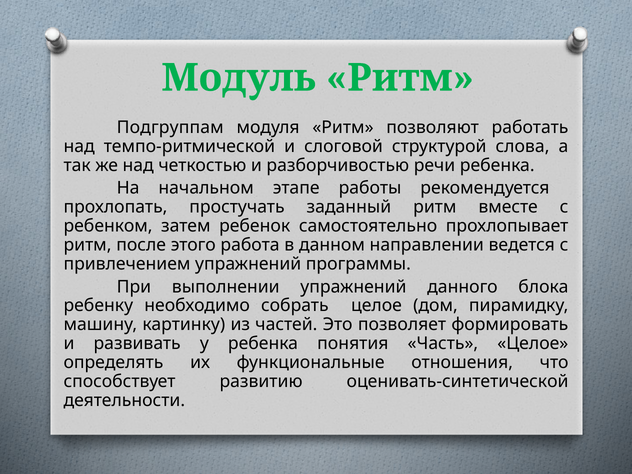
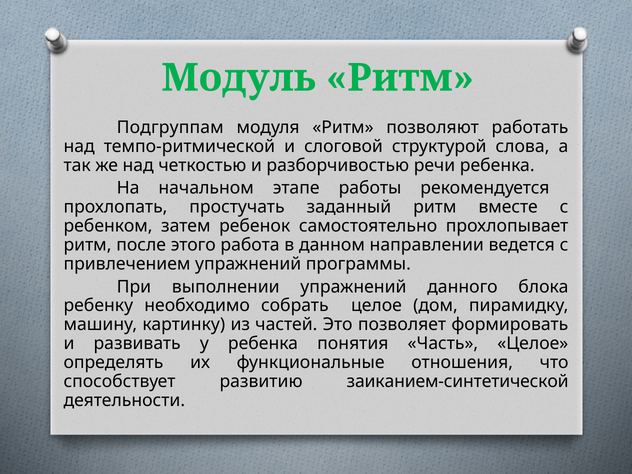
оценивать-синтетической: оценивать-синтетической -> заиканием-синтетической (458, 382)
